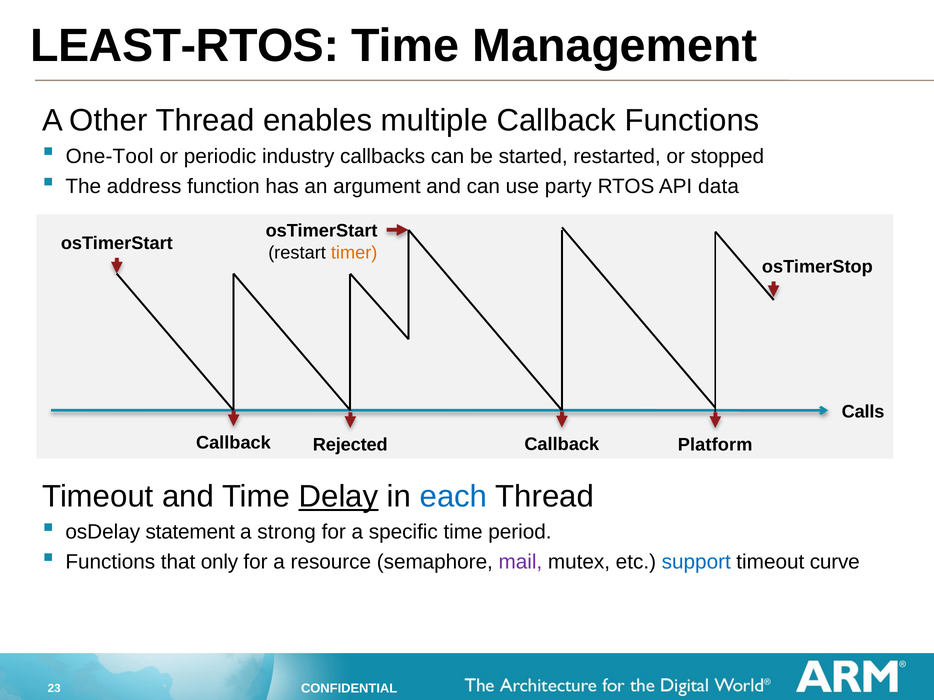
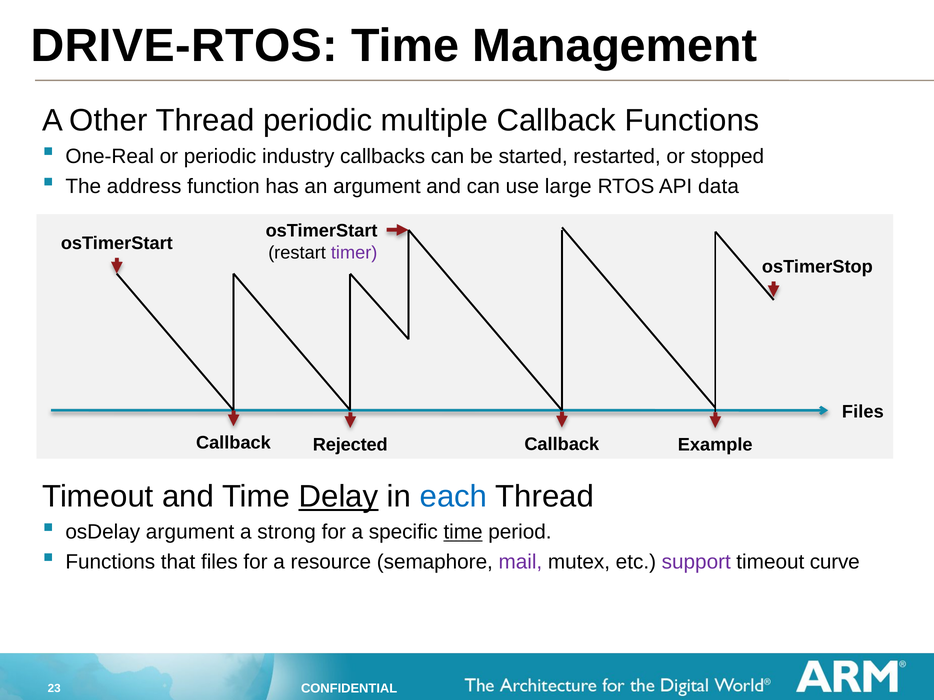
LEAST-RTOS: LEAST-RTOS -> DRIVE-RTOS (184, 46)
Thread enables: enables -> periodic (318, 121)
One-Tool: One-Tool -> One-Real (110, 156)
party: party -> large (568, 186)
timer colour: orange -> purple (354, 253)
Calls: Calls -> Files (863, 412)
Platform: Platform -> Example (715, 445)
osDelay statement: statement -> argument (190, 532)
time underline: none -> present (463, 532)
that only: only -> files (219, 562)
support colour: blue -> purple (696, 562)
